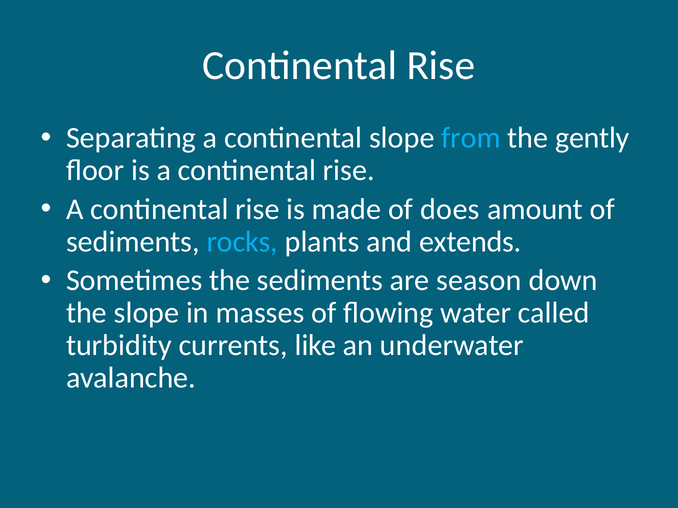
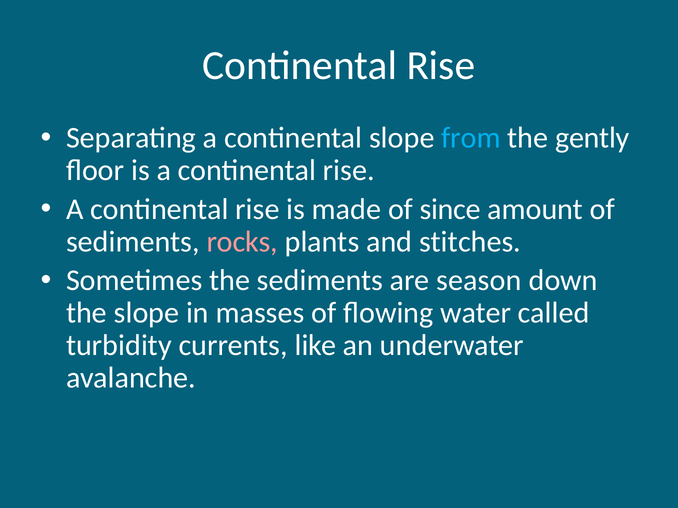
does: does -> since (450, 209)
rocks colour: light blue -> pink (242, 242)
extends: extends -> stitches (470, 242)
